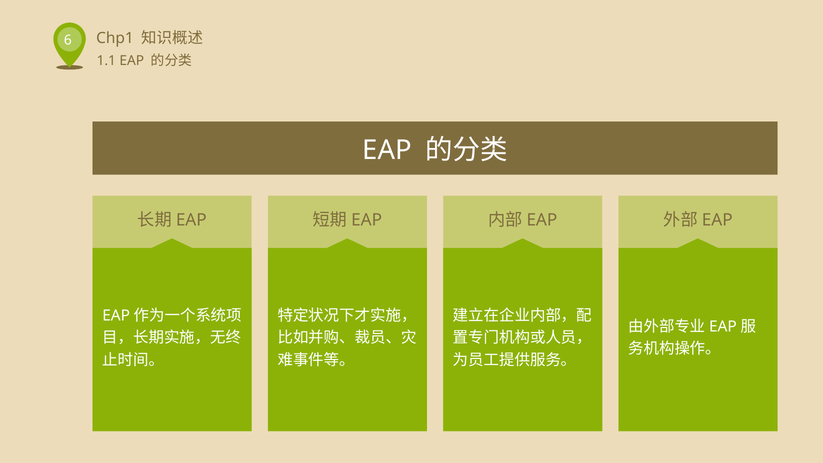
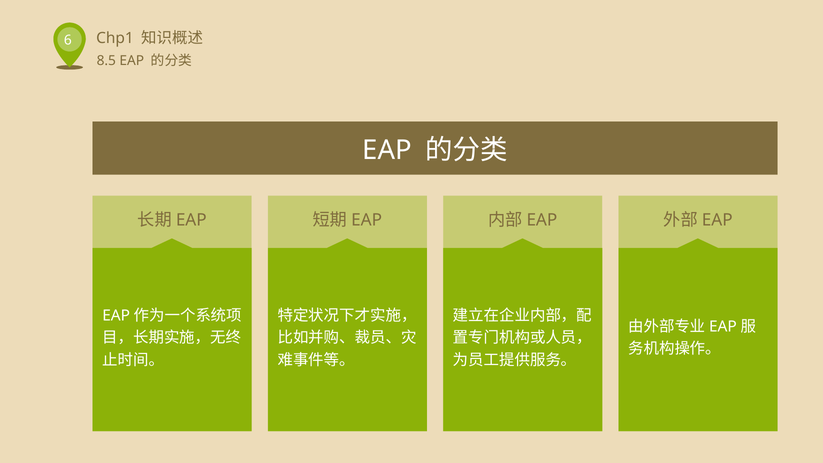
1.1: 1.1 -> 8.5 (106, 61)
